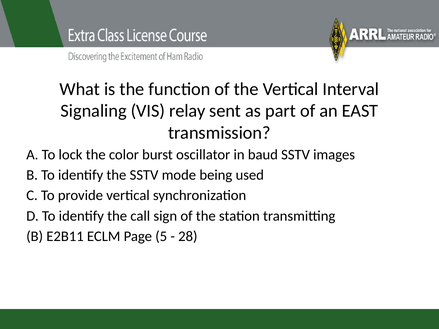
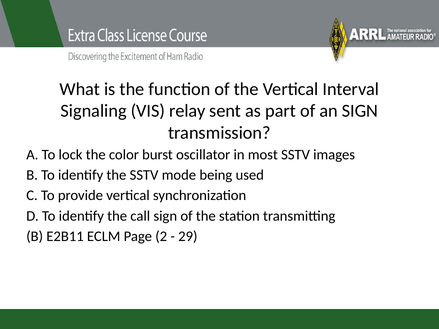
an EAST: EAST -> SIGN (360, 111)
baud: baud -> most (263, 155)
5: 5 -> 2 (161, 237)
28: 28 -> 29 (188, 237)
